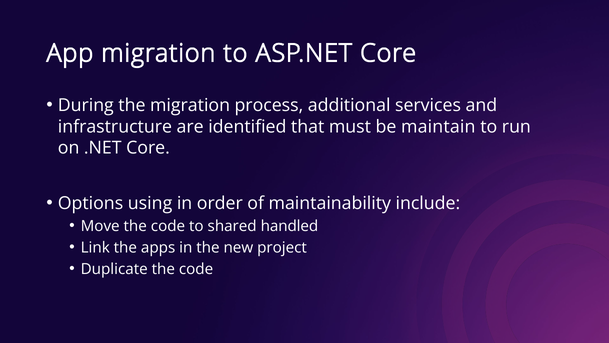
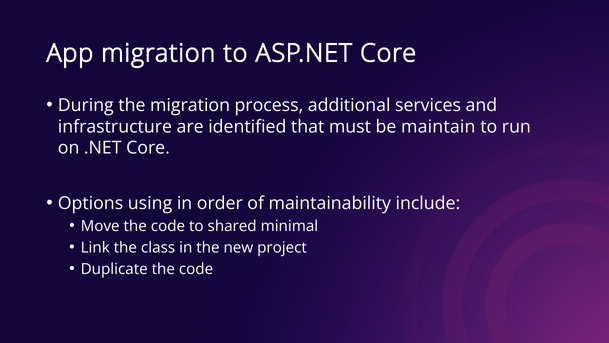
handled: handled -> minimal (289, 226)
apps: apps -> class (158, 247)
